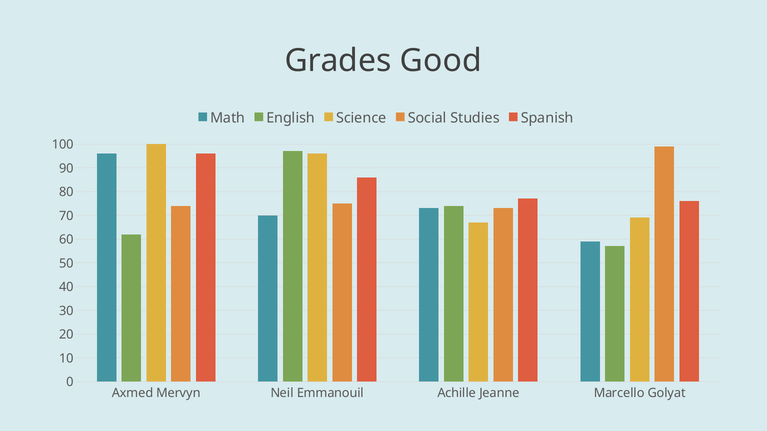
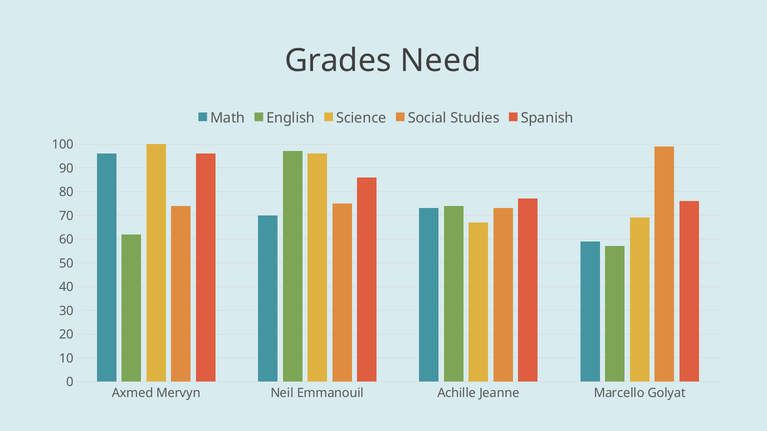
Good: Good -> Need (441, 61)
